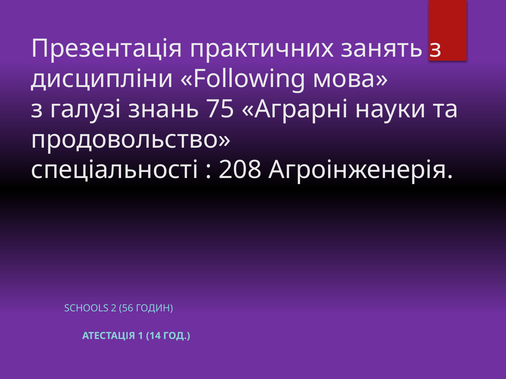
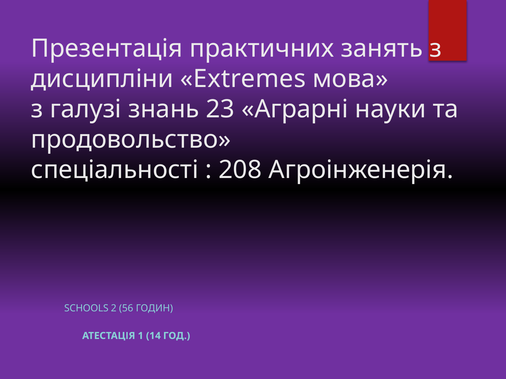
Following: Following -> Extremes (243, 79)
75: 75 -> 23 (220, 109)
